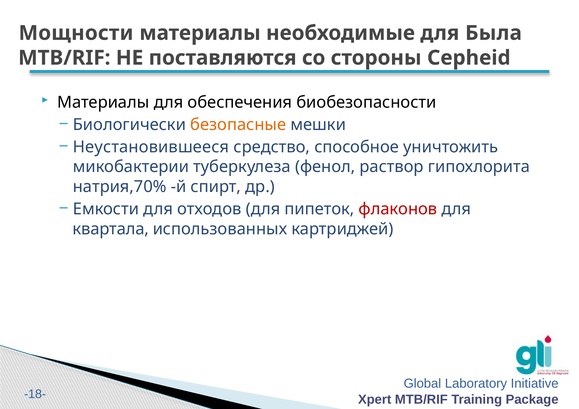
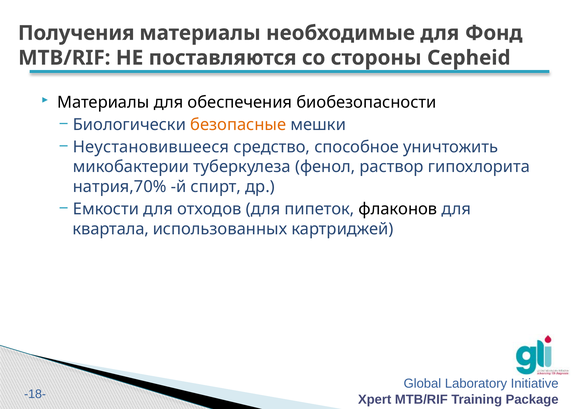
Мощности: Мощности -> Получения (76, 33)
Была: Была -> Фонд (494, 33)
флаконов colour: red -> black (398, 209)
